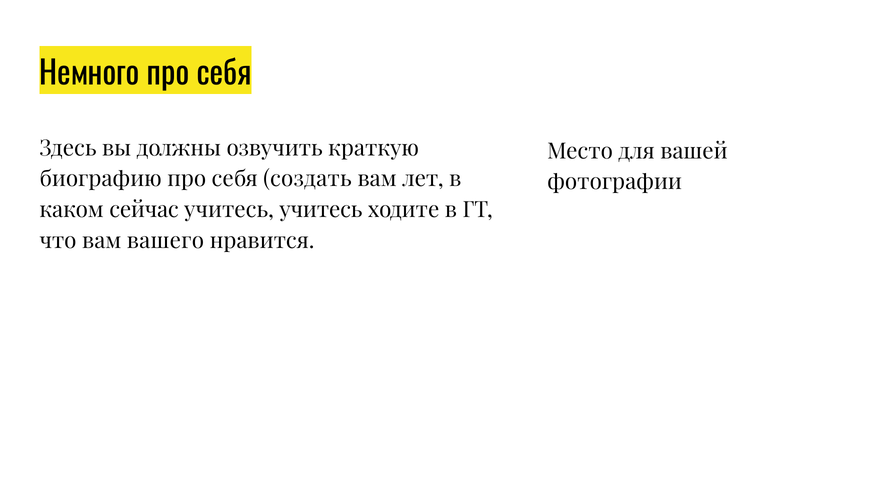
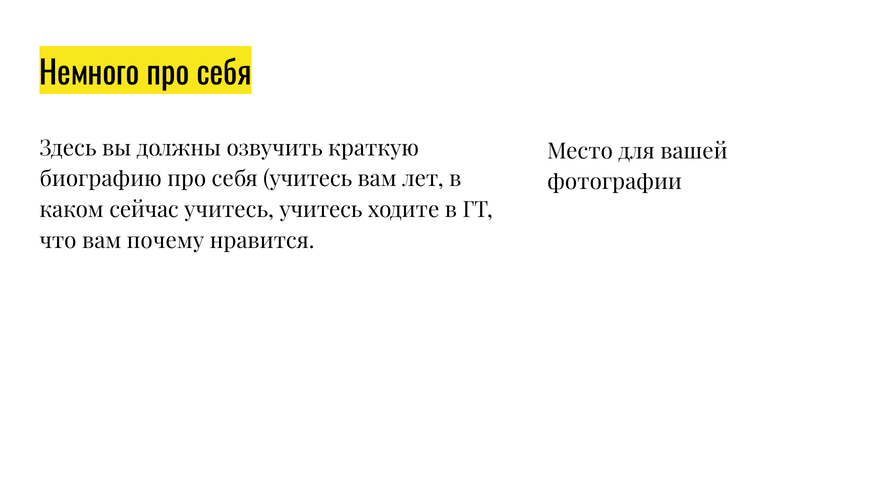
себя создать: создать -> учитесь (308, 179)
вашего: вашего -> почему (165, 241)
